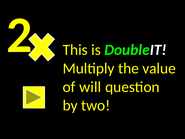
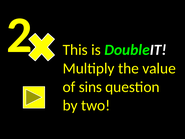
will: will -> sins (90, 87)
